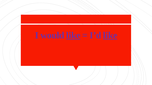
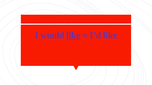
like underline: present -> none (110, 36)
